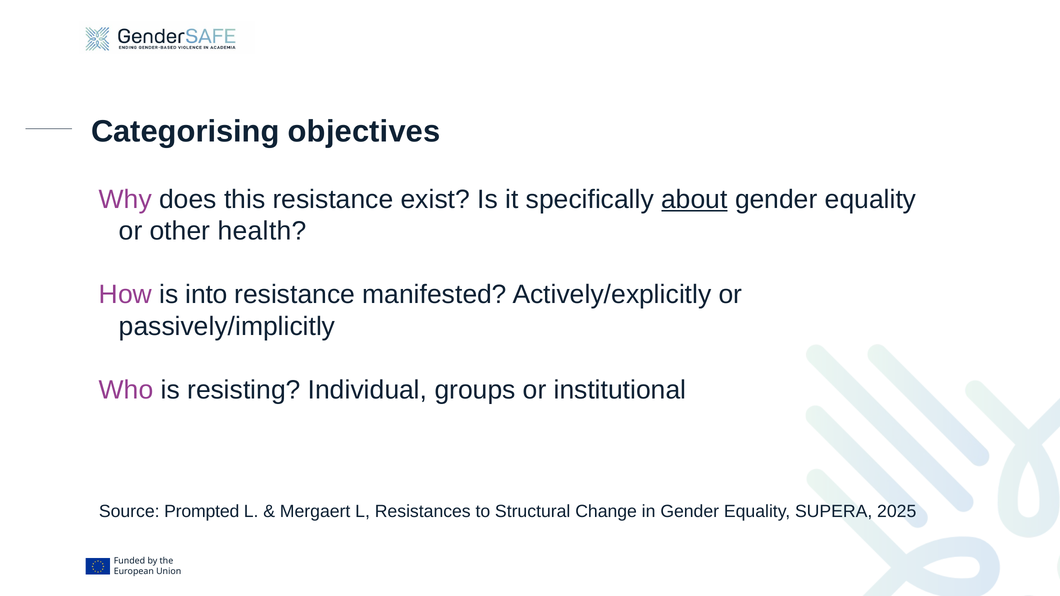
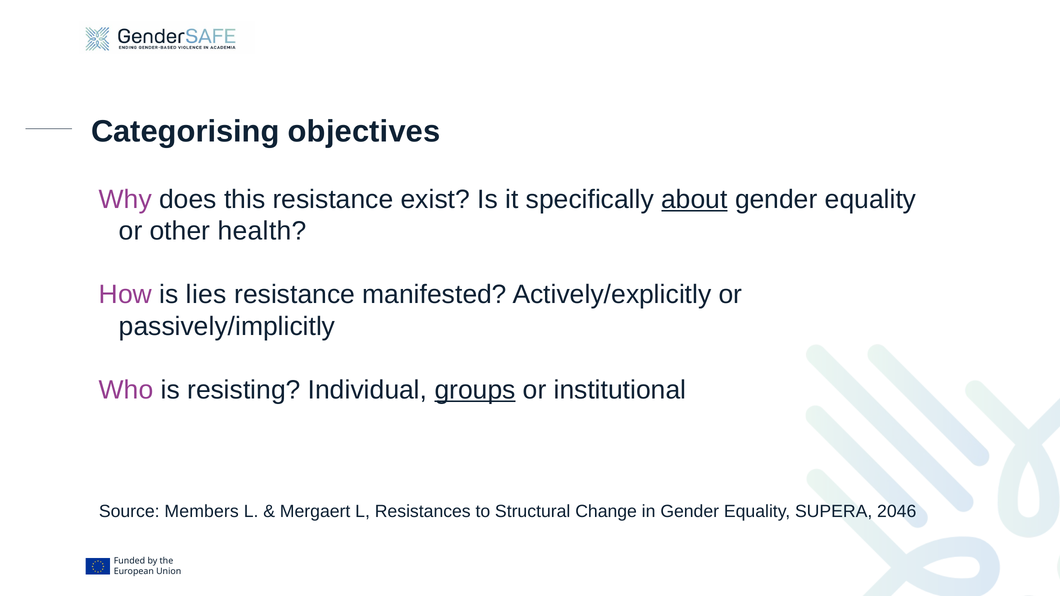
into: into -> lies (206, 295)
groups underline: none -> present (475, 390)
Prompted: Prompted -> Members (202, 511)
2025: 2025 -> 2046 (897, 511)
